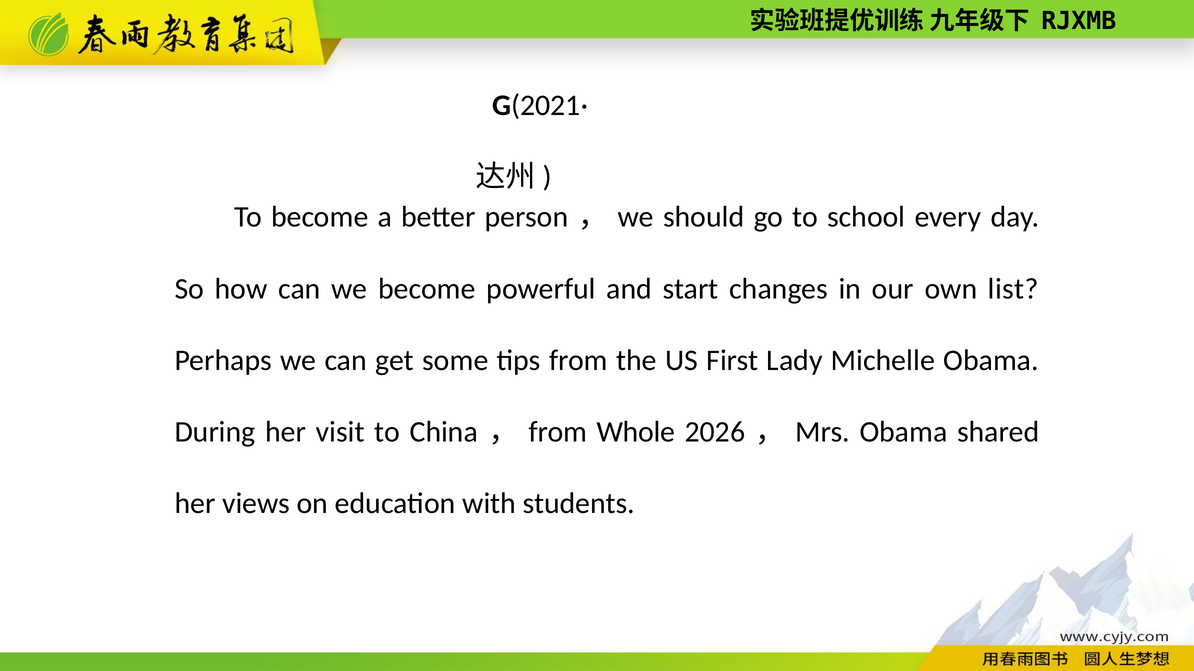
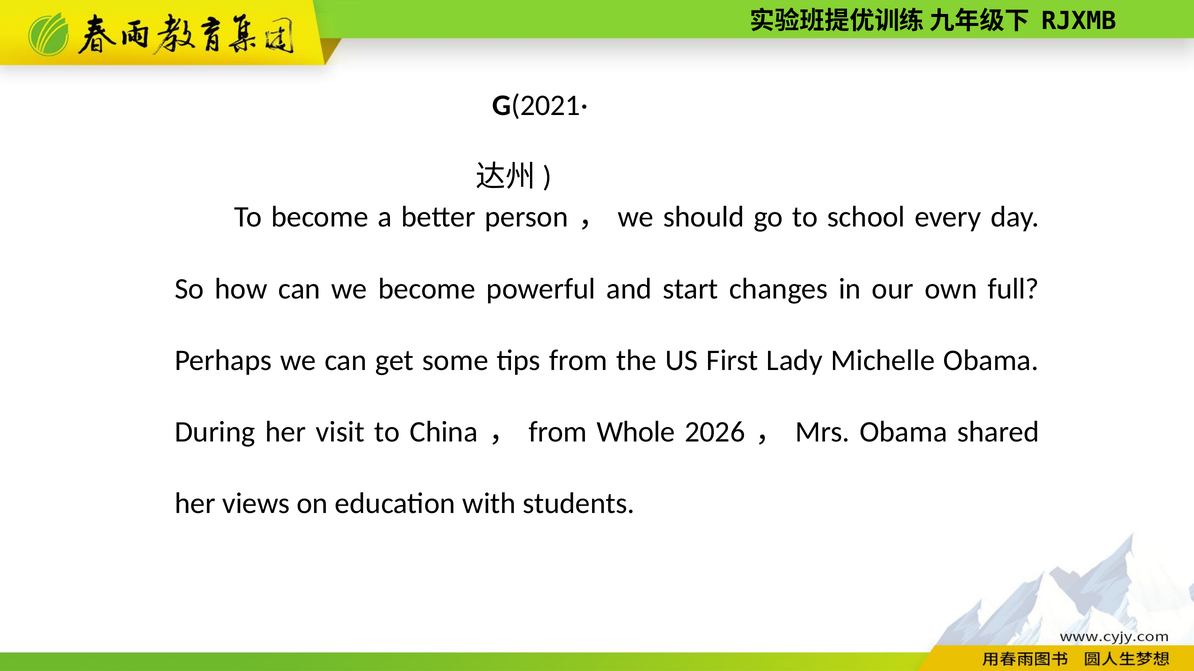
list: list -> full (1013, 289)
